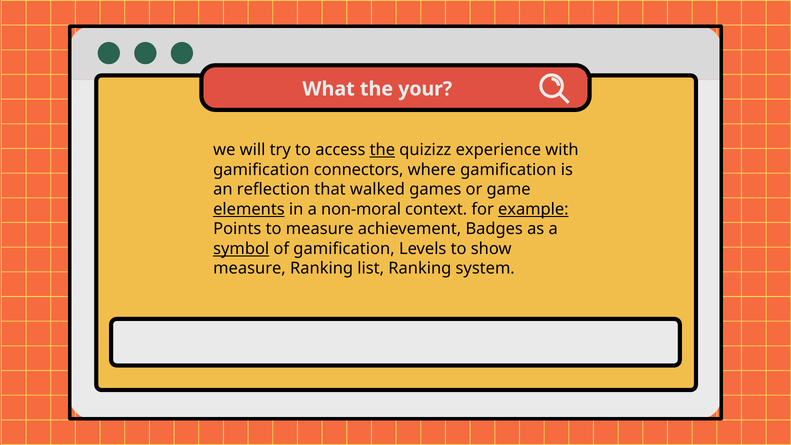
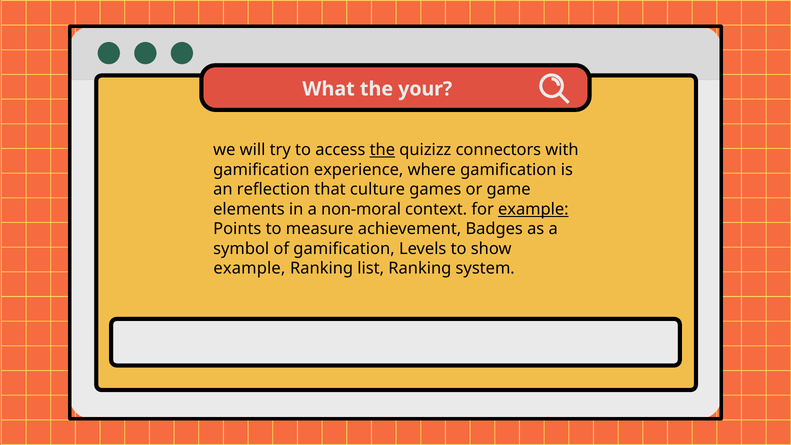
experience: experience -> connectors (498, 150)
connectors: connectors -> experience (359, 170)
walked: walked -> culture (377, 189)
elements underline: present -> none (249, 209)
symbol underline: present -> none (241, 249)
measure: measure -> example (249, 268)
